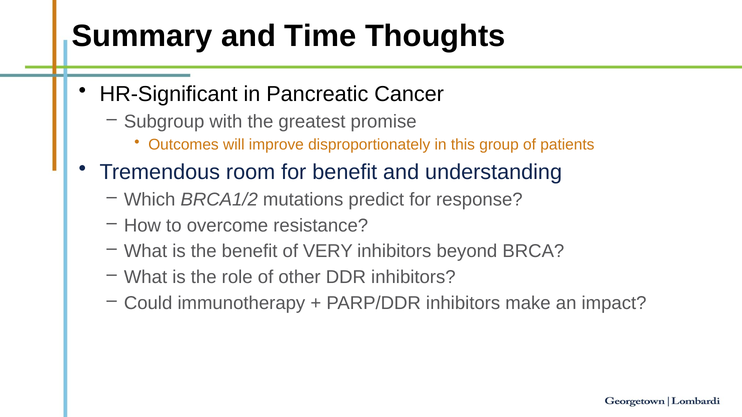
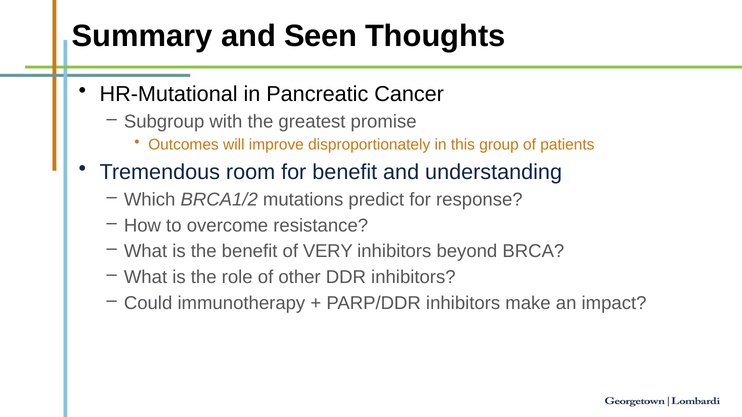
Time: Time -> Seen (321, 36)
HR-Significant: HR-Significant -> HR-Mutational (169, 94)
